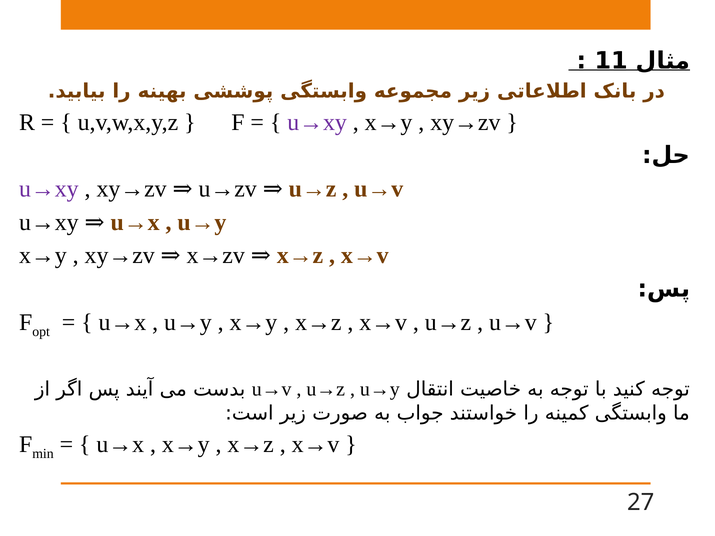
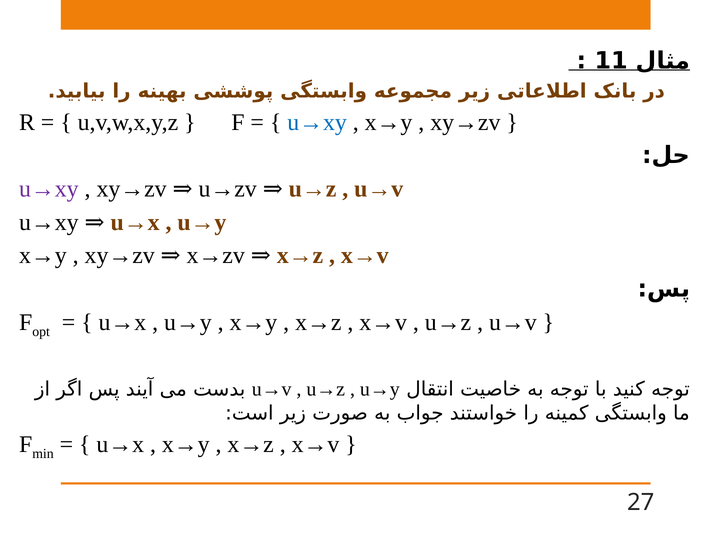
u→xy colour: purple -> blue (317, 122)
